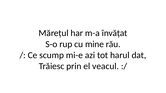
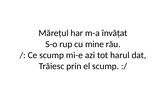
el veacul: veacul -> scump (106, 66)
